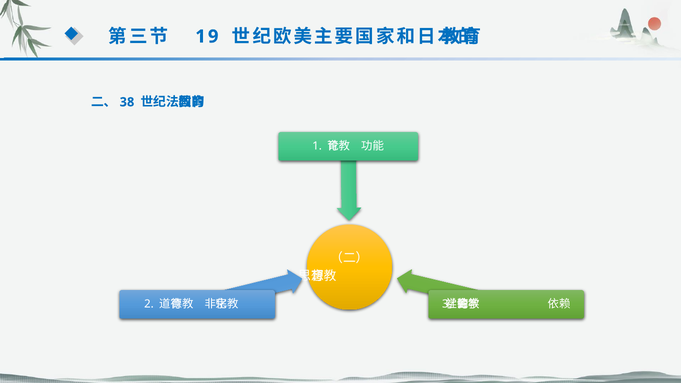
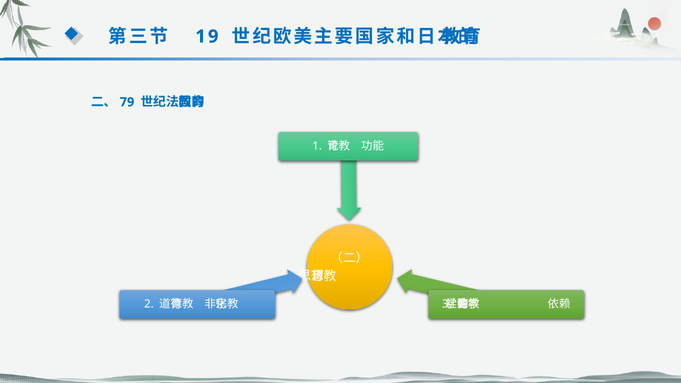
38: 38 -> 79 (127, 102)
